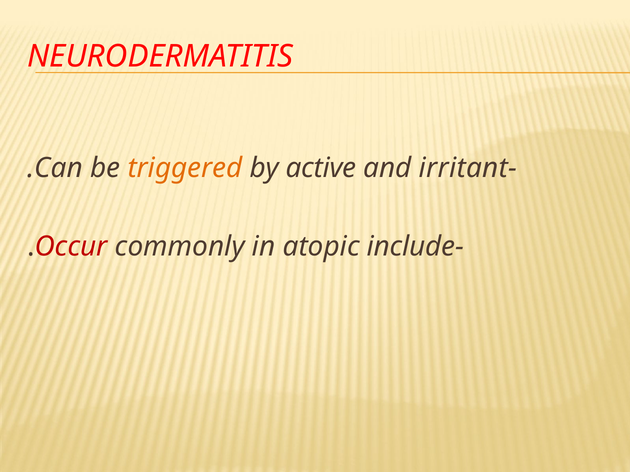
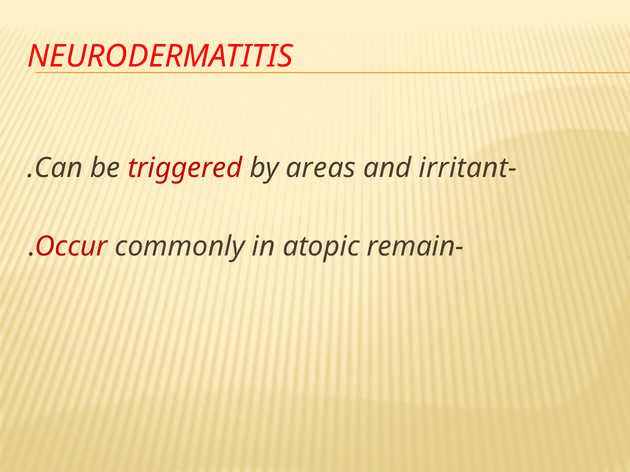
triggered colour: orange -> red (185, 168)
active: active -> areas (321, 168)
include: include -> remain (411, 247)
